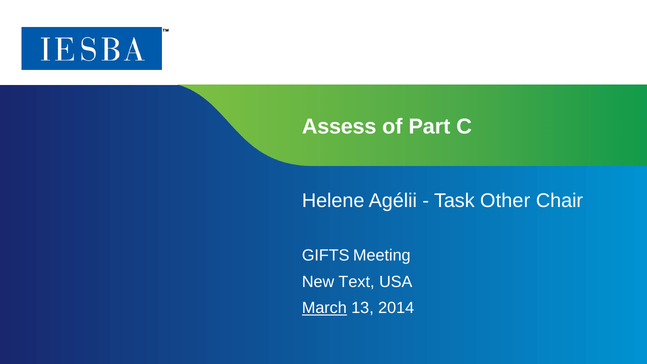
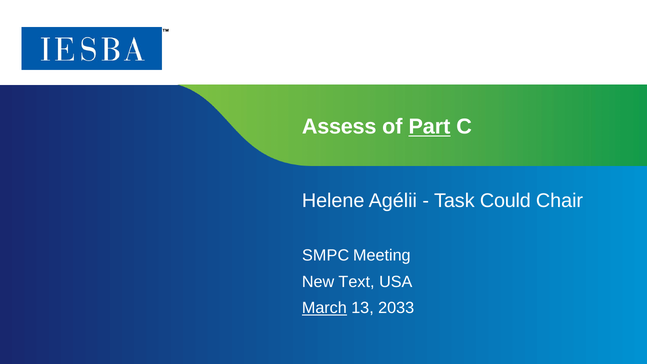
Part underline: none -> present (429, 127)
Other: Other -> Could (505, 201)
GIFTS: GIFTS -> SMPC (326, 255)
2014: 2014 -> 2033 (396, 308)
